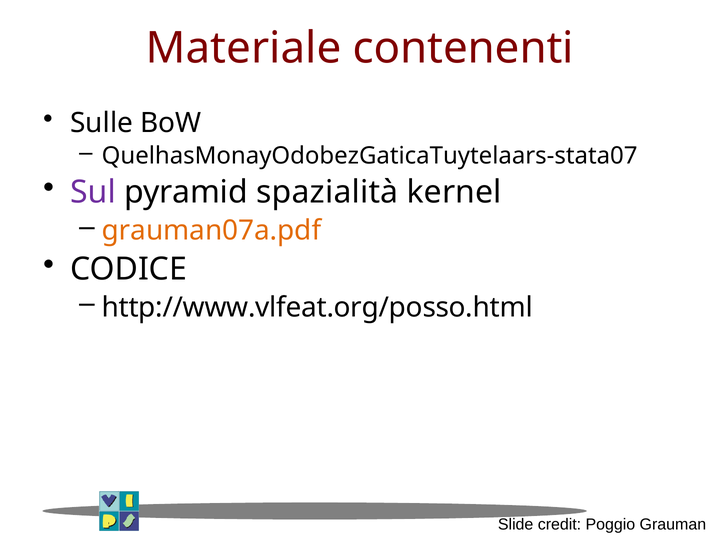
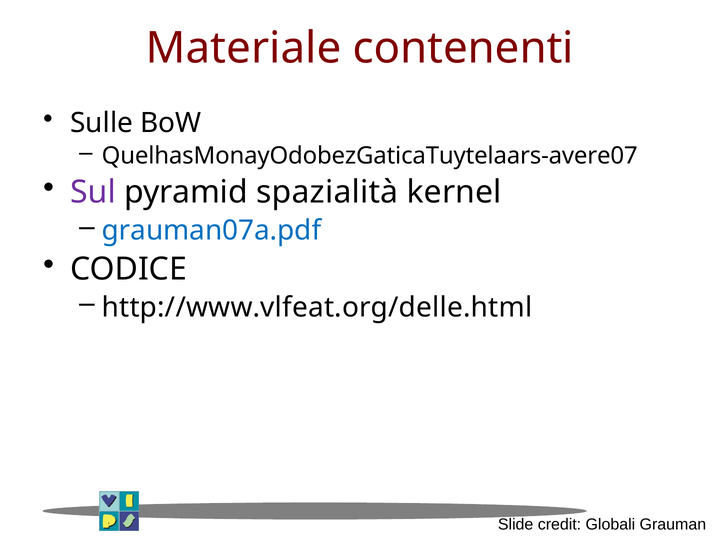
QuelhasMonayOdobezGaticaTuytelaars-stata07: QuelhasMonayOdobezGaticaTuytelaars-stata07 -> QuelhasMonayOdobezGaticaTuytelaars-avere07 (370, 156)
grauman07a.pdf colour: orange -> blue (211, 230)
http://www.vlfeat.org/posso.html: http://www.vlfeat.org/posso.html -> http://www.vlfeat.org/delle.html (317, 307)
Poggio: Poggio -> Globali (610, 524)
